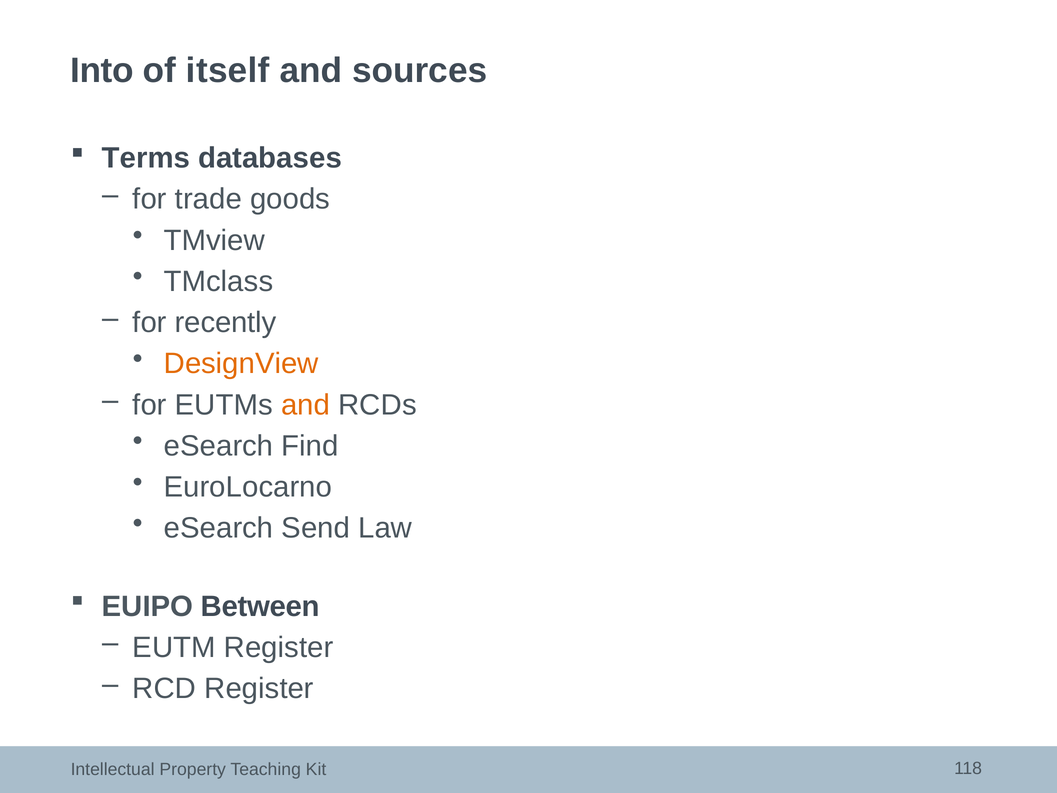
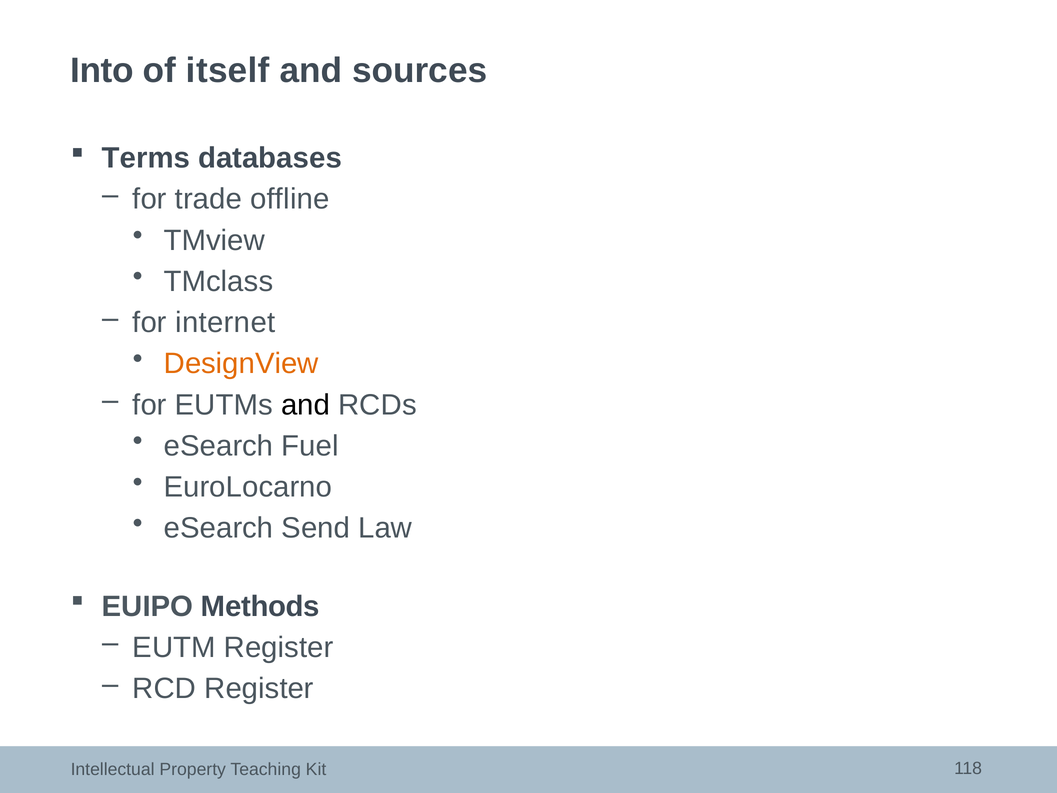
goods: goods -> offline (290, 199)
recently: recently -> internet (225, 322)
and colour: orange -> black (306, 405)
Find: Find -> Fuel (310, 446)
Between: Between -> Methods (260, 606)
